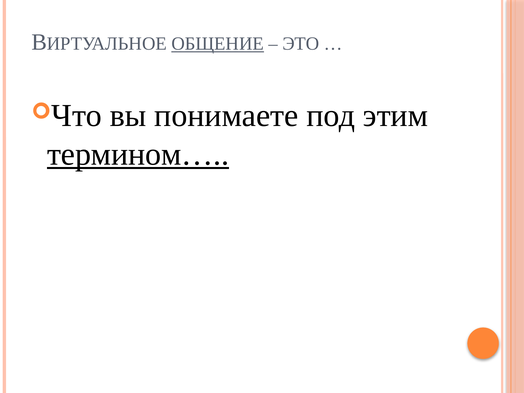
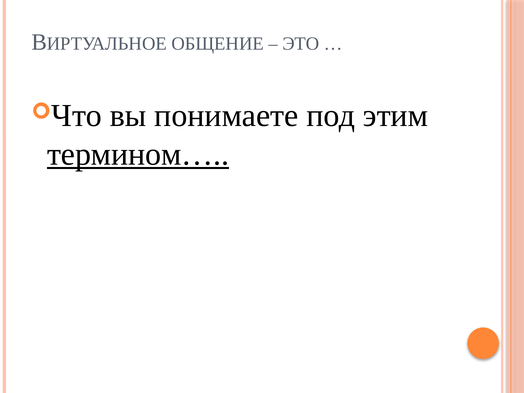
ОБЩЕНИЕ underline: present -> none (218, 44)
